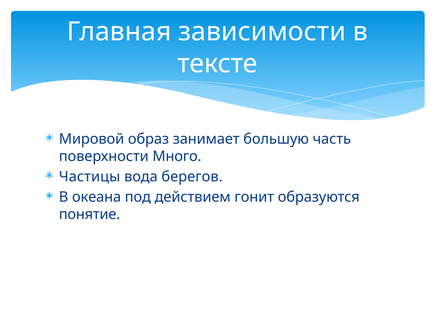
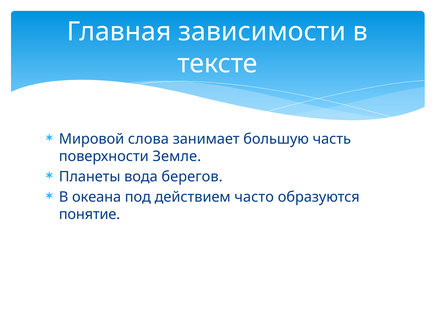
образ: образ -> слова (148, 139)
Много: Много -> Земле (177, 157)
Частицы: Частицы -> Планеты (90, 177)
гонит: гонит -> часто (254, 197)
